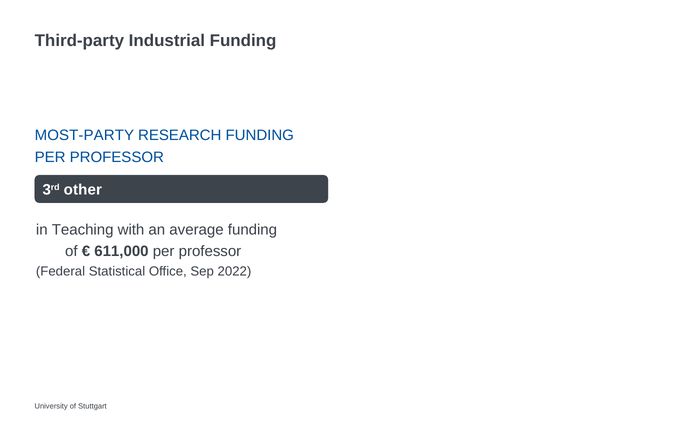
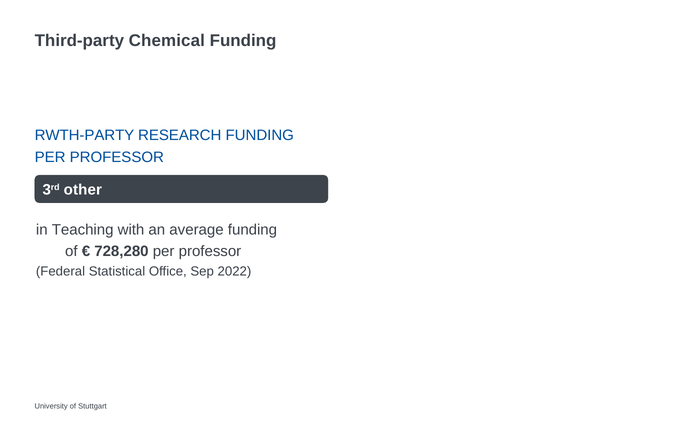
Industrial: Industrial -> Chemical (167, 41)
MOST-PARTY: MOST-PARTY -> RWTH-PARTY (84, 136)
611,000: 611,000 -> 728,280 (121, 252)
